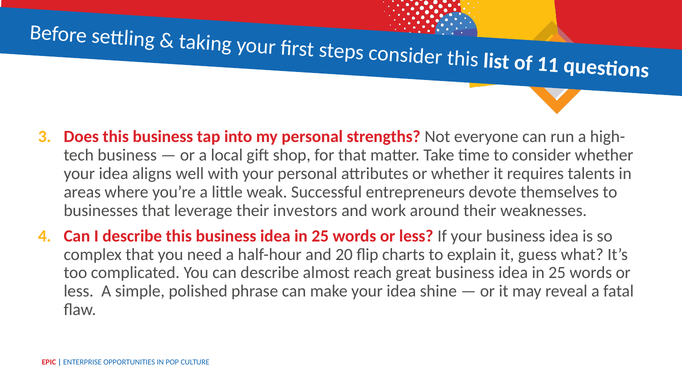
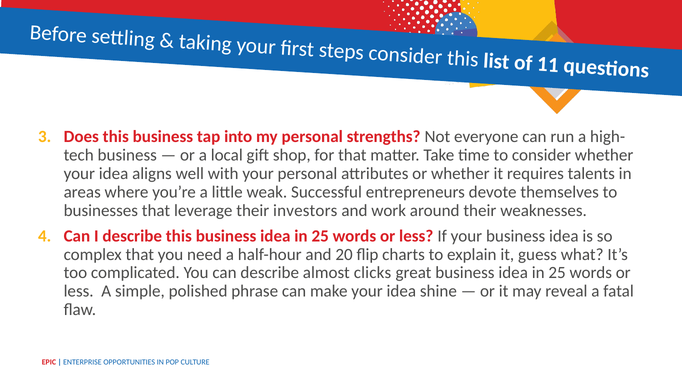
reach: reach -> clicks (373, 273)
